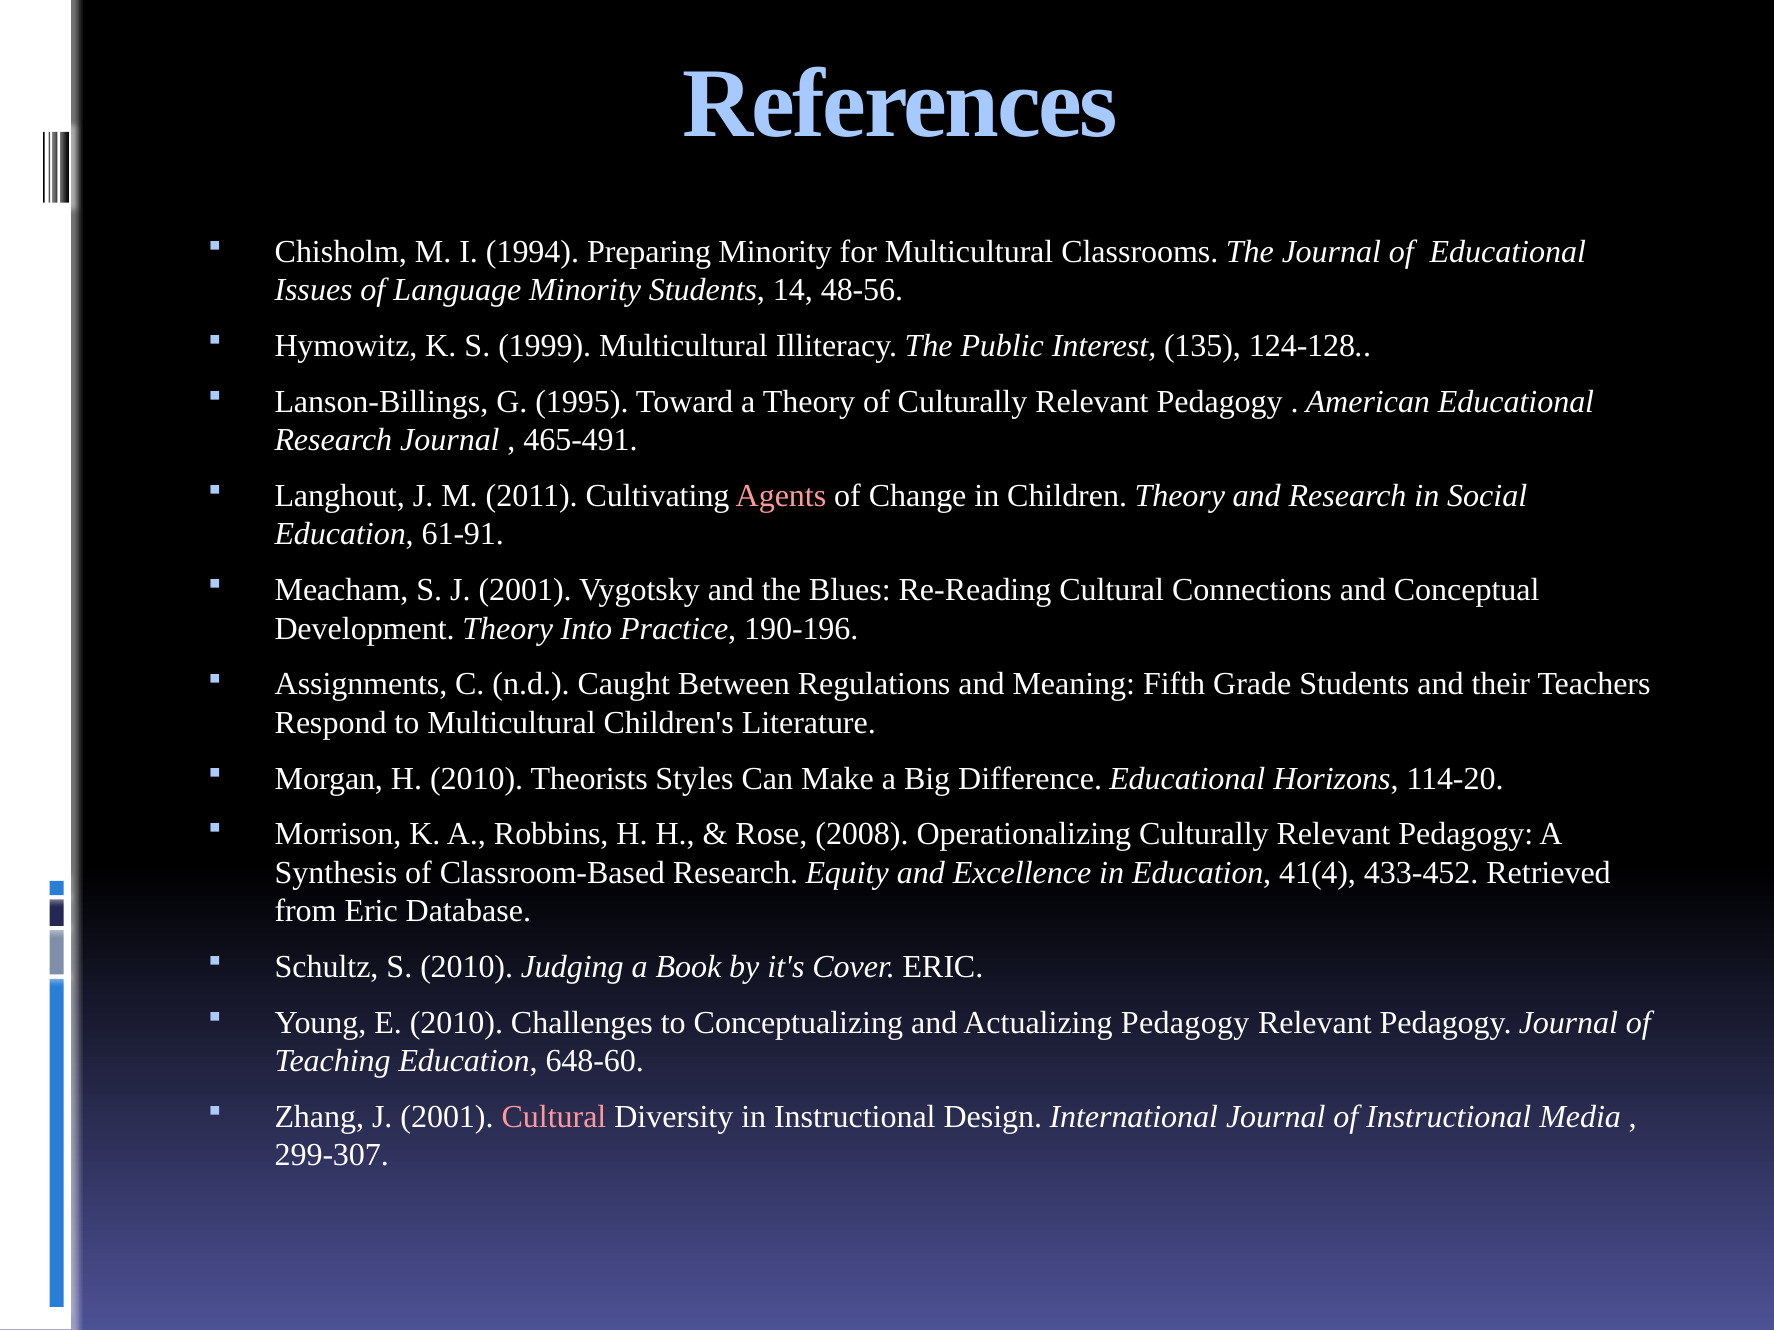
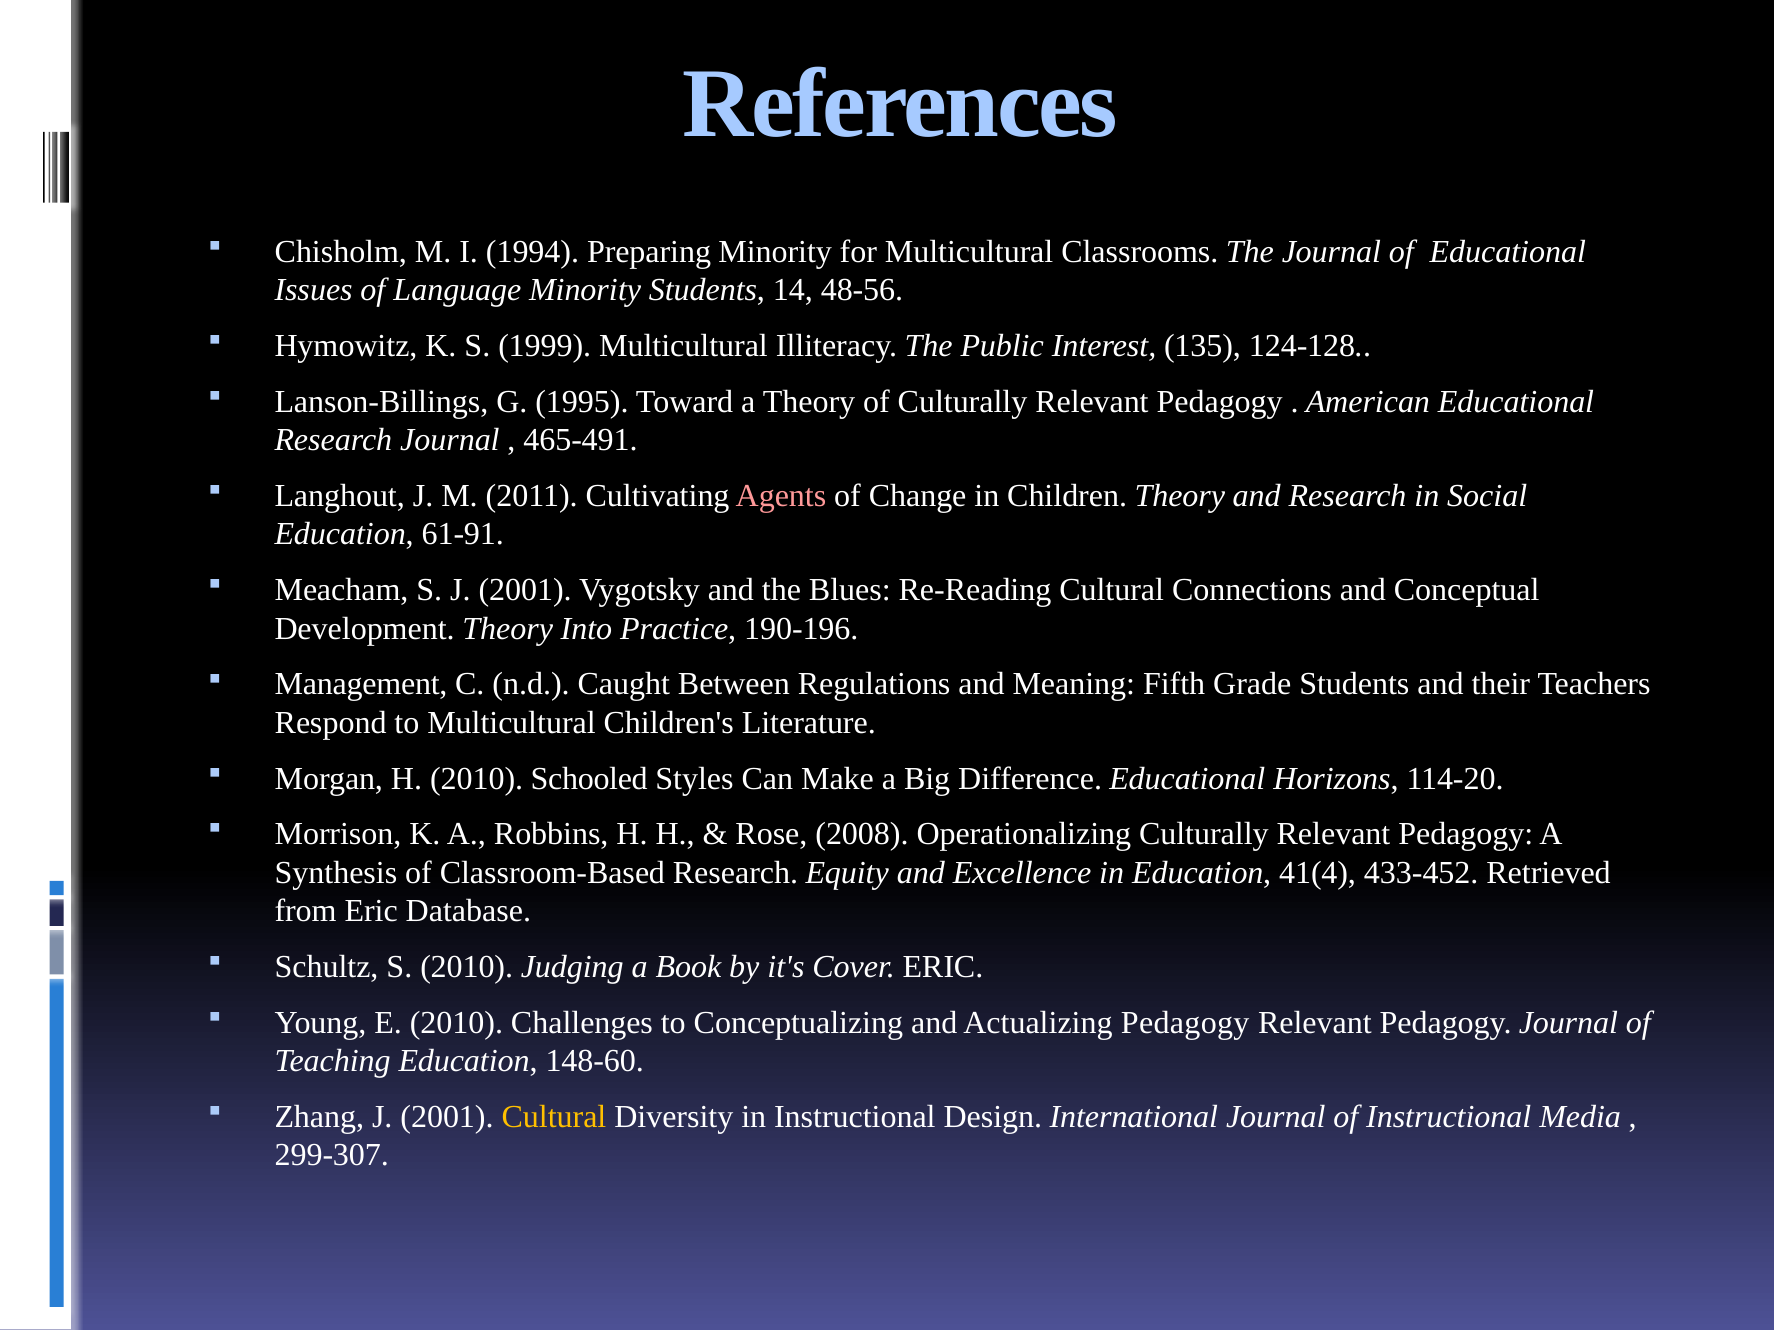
Assignments: Assignments -> Management (361, 685)
Theorists: Theorists -> Schooled (589, 779)
648-60: 648-60 -> 148-60 (595, 1061)
Cultural colour: pink -> yellow (554, 1117)
